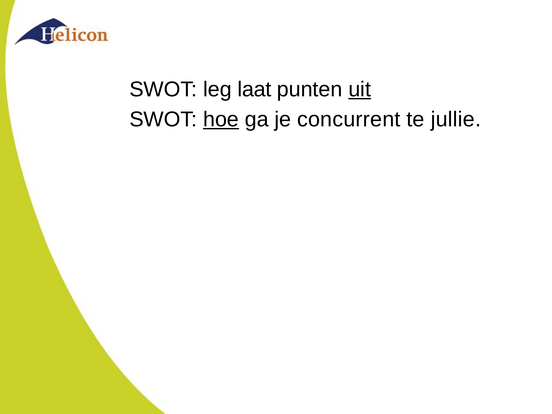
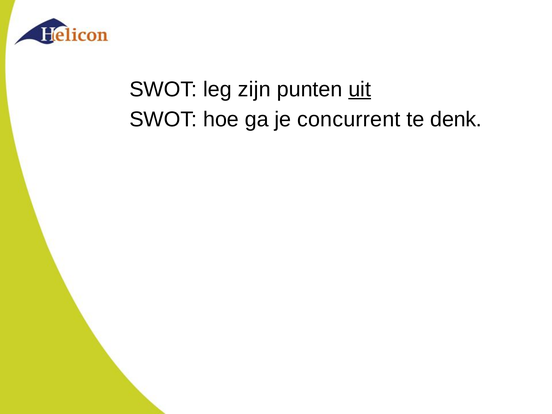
laat: laat -> zijn (254, 89)
hoe underline: present -> none (221, 119)
jullie: jullie -> denk (456, 119)
